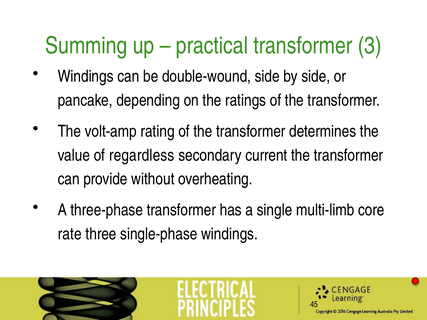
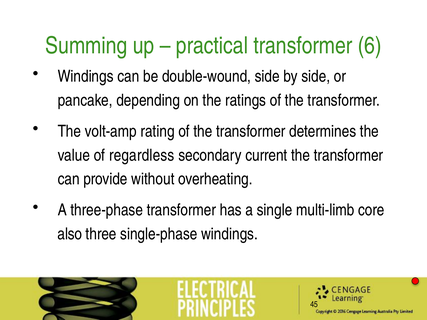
3: 3 -> 6 (370, 46)
rate: rate -> also (70, 234)
